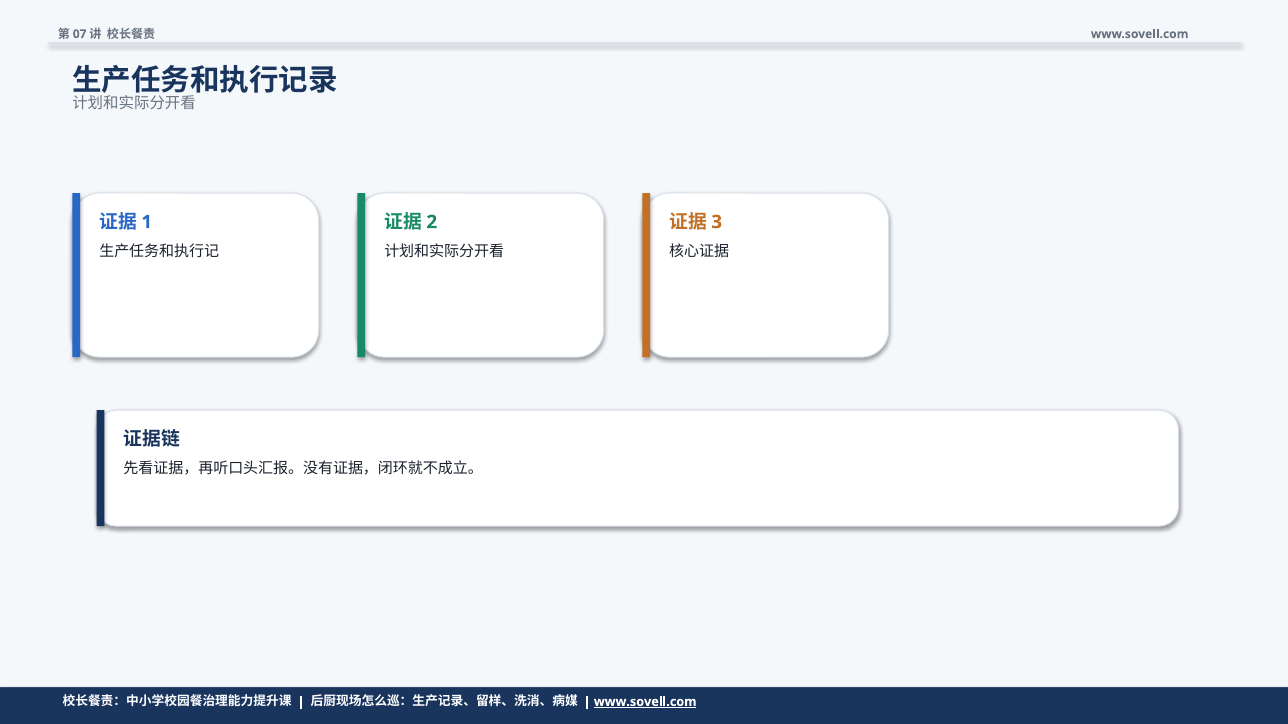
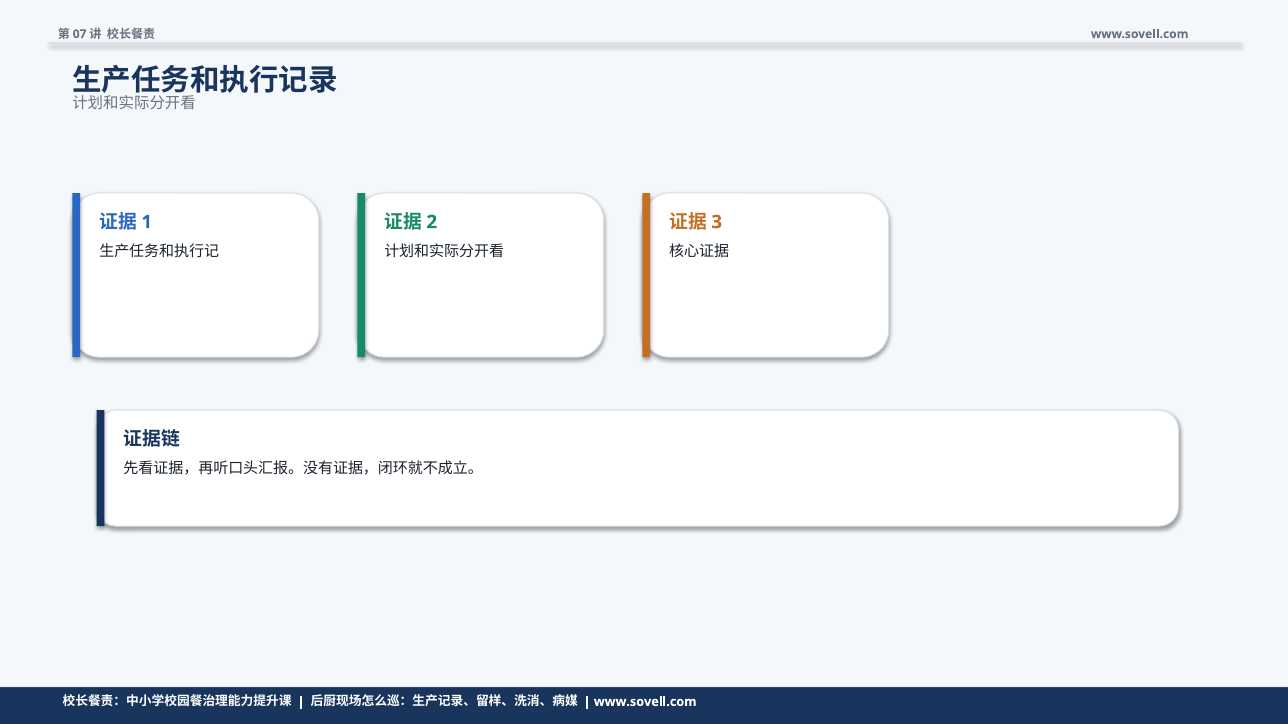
www.sovell.com underline: present -> none (645, 702)
